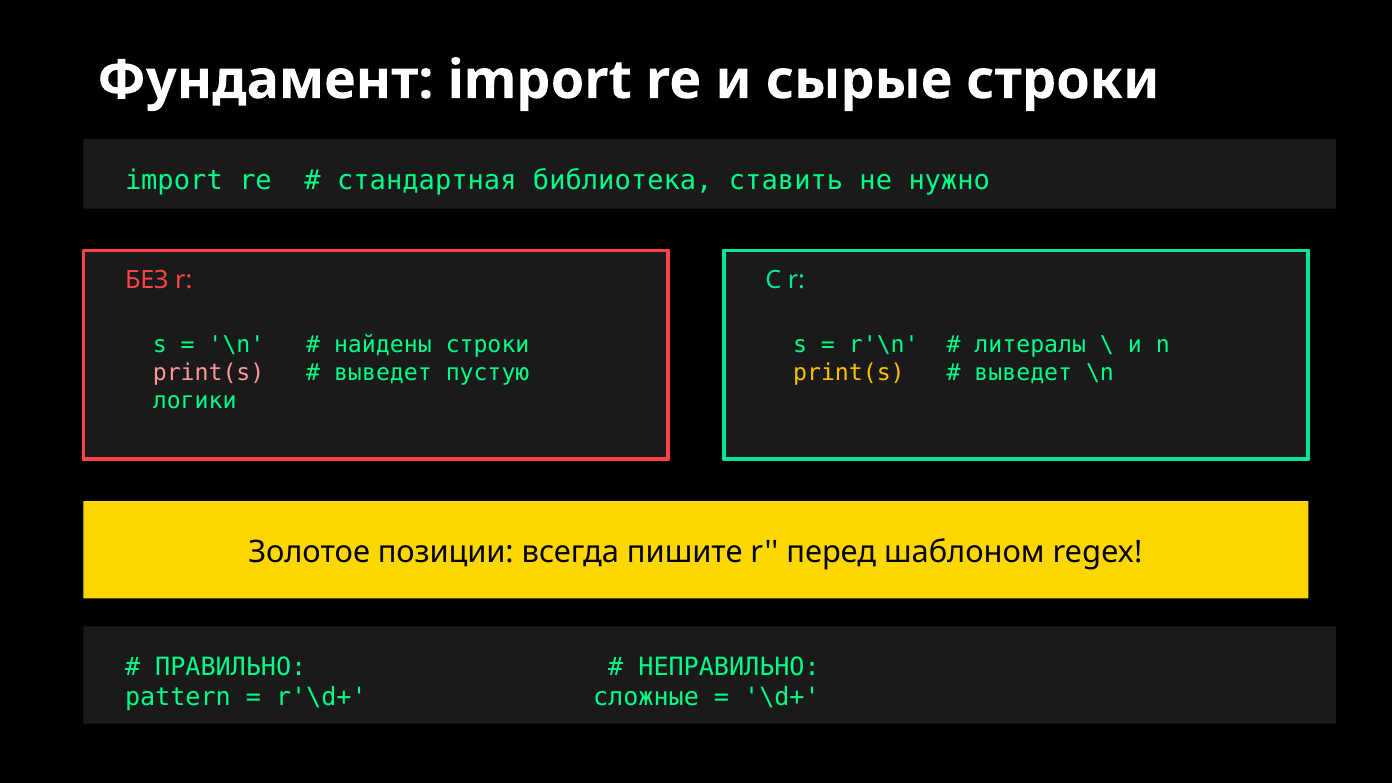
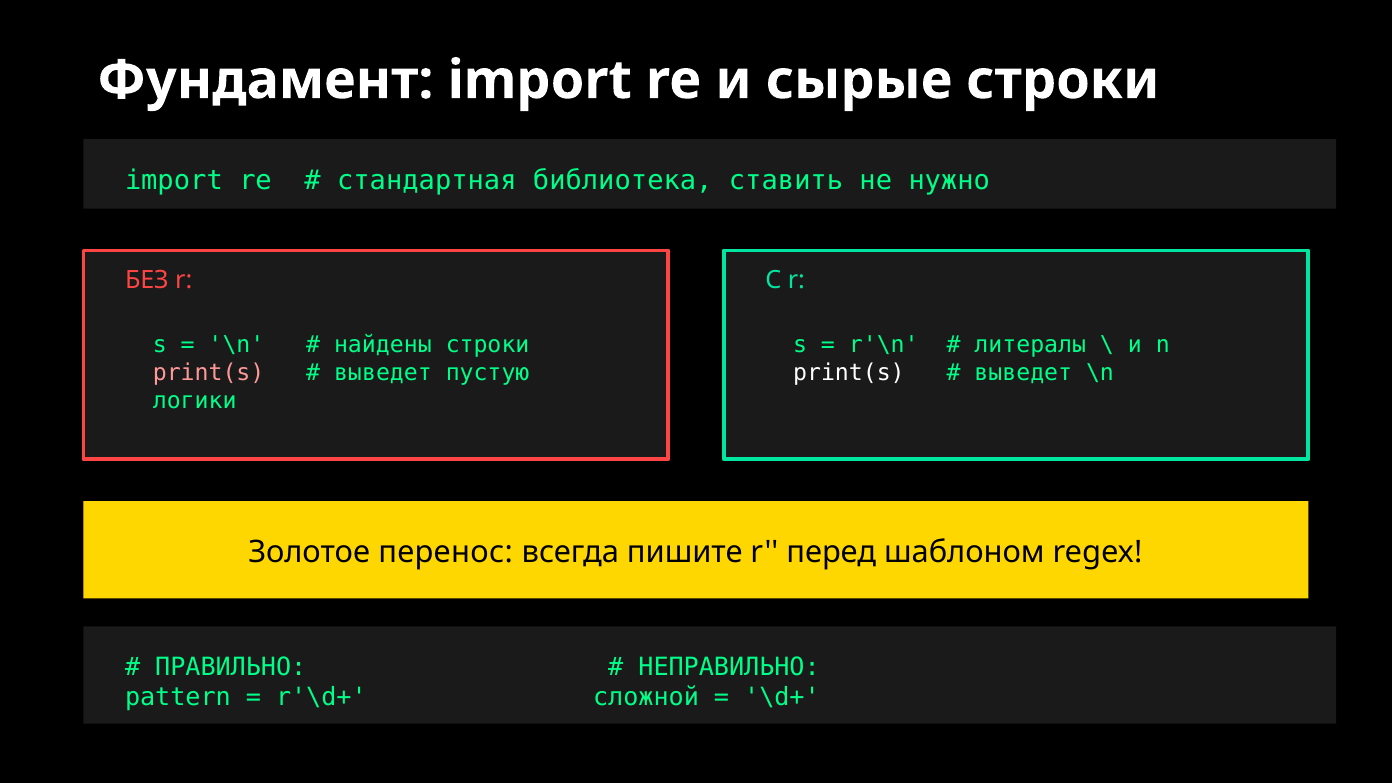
print(s colour: yellow -> white (849, 373)
позиции: позиции -> перенос (446, 552)
сложные: сложные -> сложной (646, 697)
